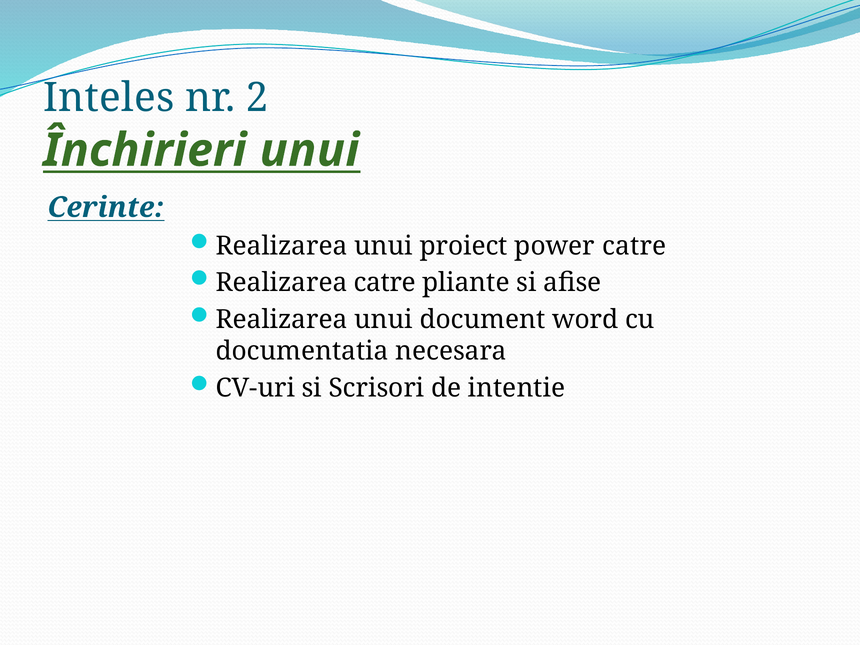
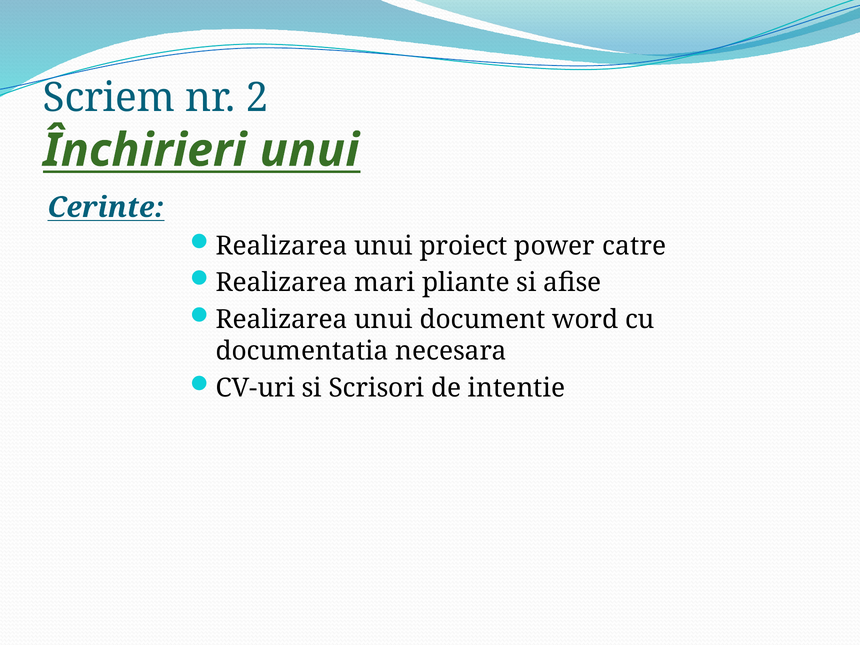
Inteles: Inteles -> Scriem (109, 98)
Realizarea catre: catre -> mari (385, 283)
